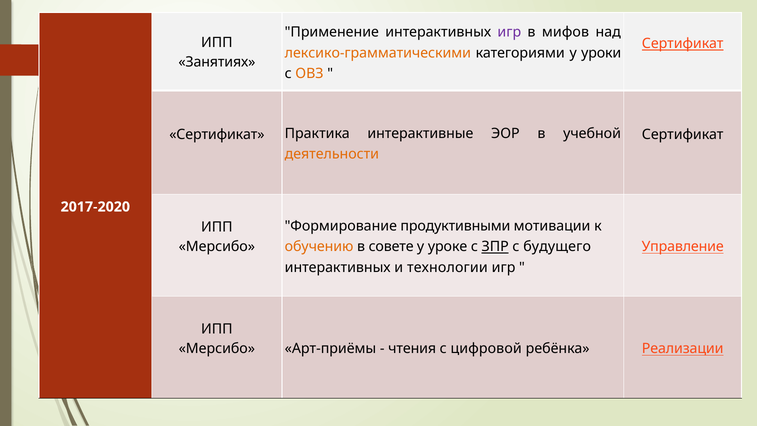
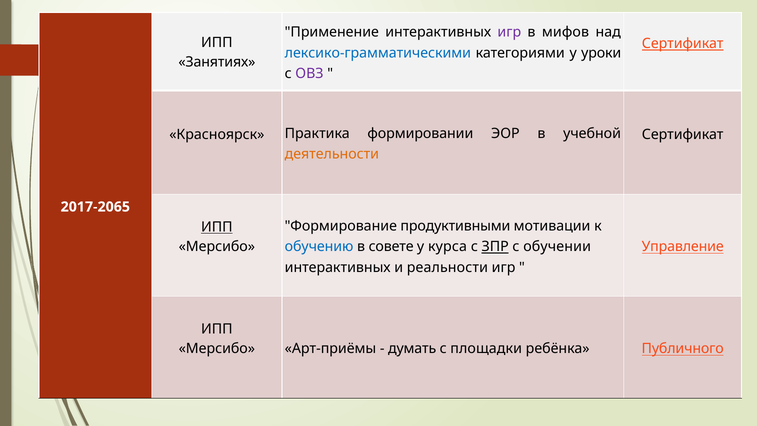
лексико-грамматическими colour: orange -> blue (378, 53)
ОВЗ colour: orange -> purple (309, 74)
Сертификат: Сертификат -> Красноярск (217, 134)
интерактивные: интерактивные -> формировании (420, 133)
2017-2020: 2017-2020 -> 2017-2065 (95, 207)
ИПП underline: none -> present (217, 227)
обучению colour: orange -> blue (319, 247)
уроке: уроке -> курса (447, 247)
будущего: будущего -> обучении (557, 247)
технологии: технологии -> реальности (447, 267)
чтения: чтения -> думать (412, 349)
цифровой: цифровой -> площадки (486, 349)
Реализации: Реализации -> Публичного (683, 349)
